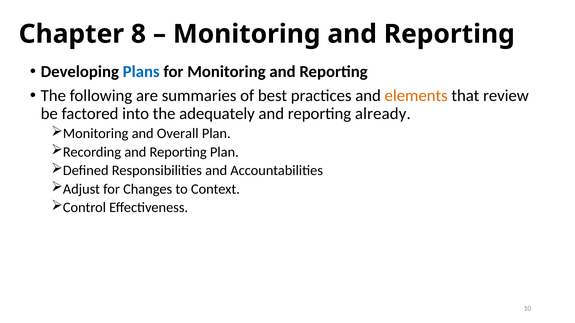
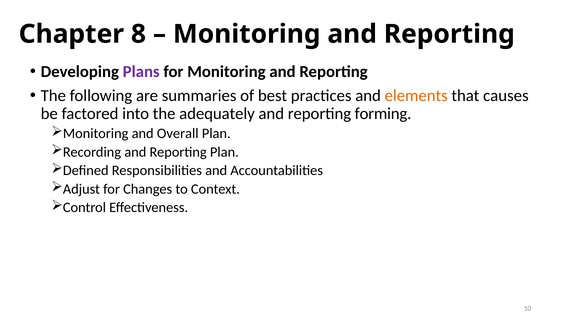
Plans colour: blue -> purple (141, 72)
review: review -> causes (506, 96)
already: already -> forming (383, 114)
